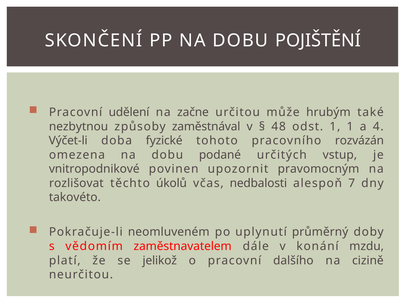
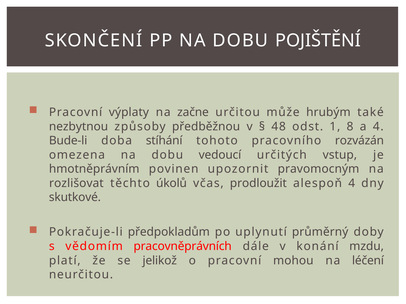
udělení: udělení -> výplaty (129, 112)
zaměstnával: zaměstnával -> předběžnou (206, 127)
1 1: 1 -> 8 (350, 127)
Výčet-li: Výčet-li -> Bude-li (68, 141)
fyzické: fyzické -> stíhání (164, 141)
podané: podané -> vedoucí (220, 155)
vnitropodnikové: vnitropodnikové -> hmotněprávním (94, 169)
nedbalosti: nedbalosti -> prodloužit (258, 184)
alespoň 7: 7 -> 4 (352, 184)
takovéto: takovéto -> skutkové (75, 198)
neomluveném: neomluveném -> předpokladům (169, 232)
zaměstnavatelem: zaměstnavatelem -> pracovněprávních (183, 247)
dalšího: dalšího -> mohou (293, 261)
cizině: cizině -> léčení (368, 261)
